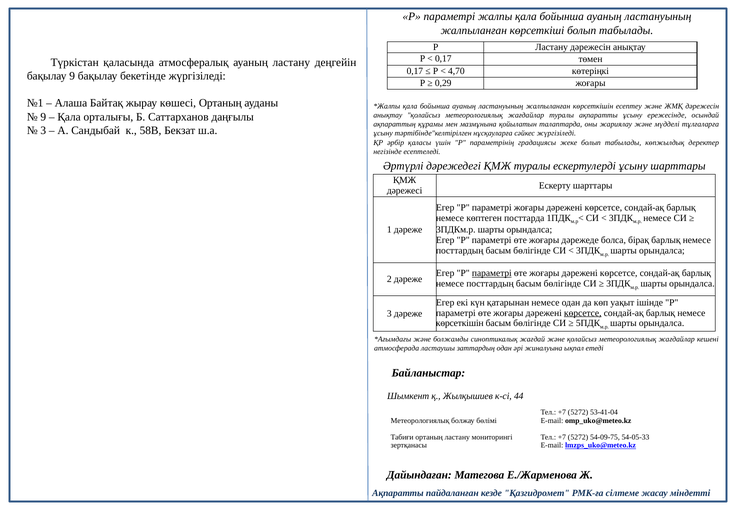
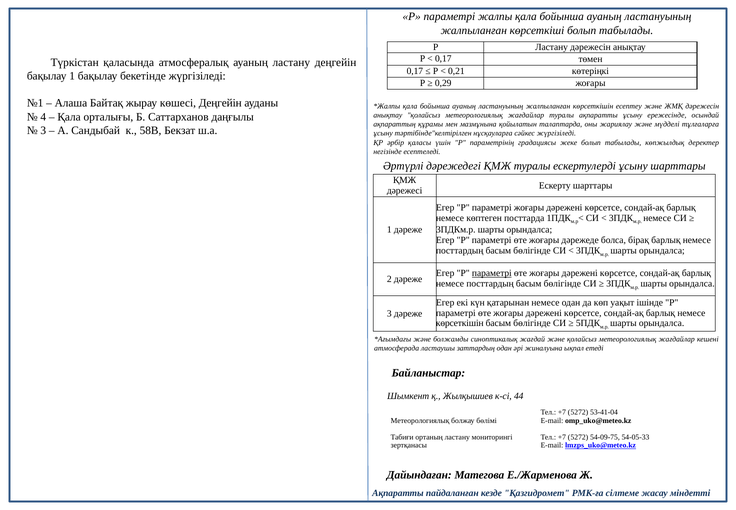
4,70: 4,70 -> 0,21 (456, 71)
бақылау 9: 9 -> 1 (72, 76)
көшесі Ортаның: Ортаның -> Деңгейін (220, 103)
9: 9 -> 4 (43, 117)
көрсетсе underline: present -> none (583, 313)
